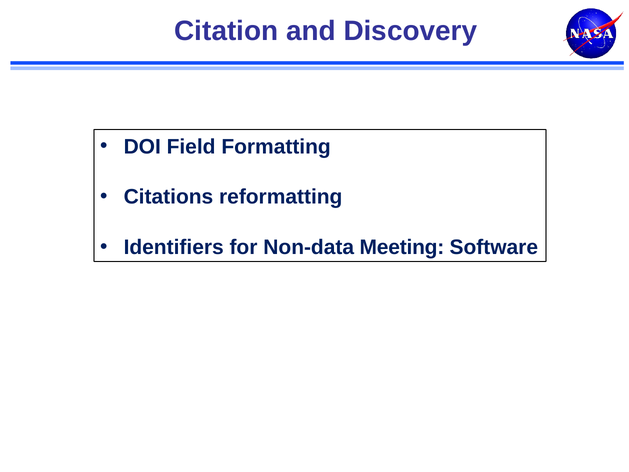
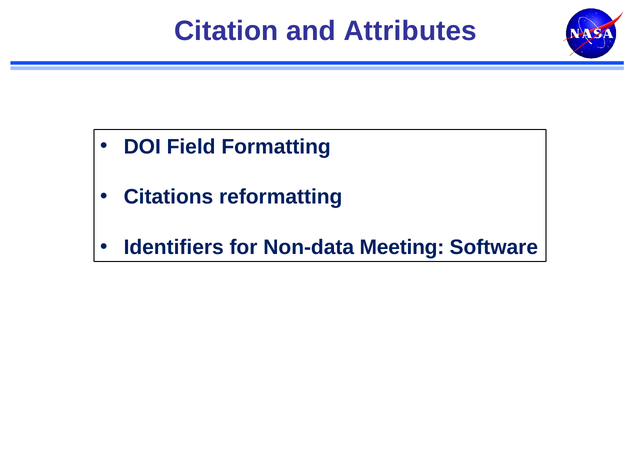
Discovery: Discovery -> Attributes (410, 31)
